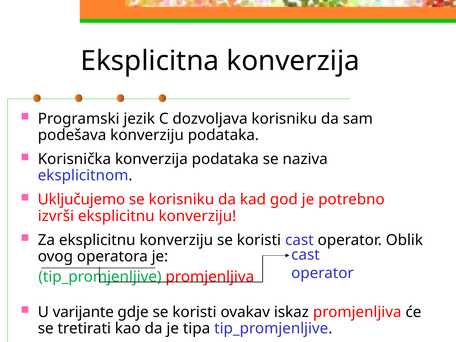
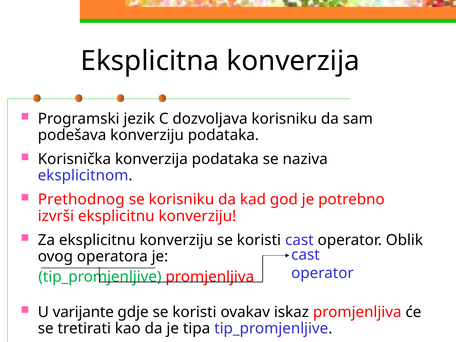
Uključujemo: Uključujemo -> Prethodnog (81, 200)
